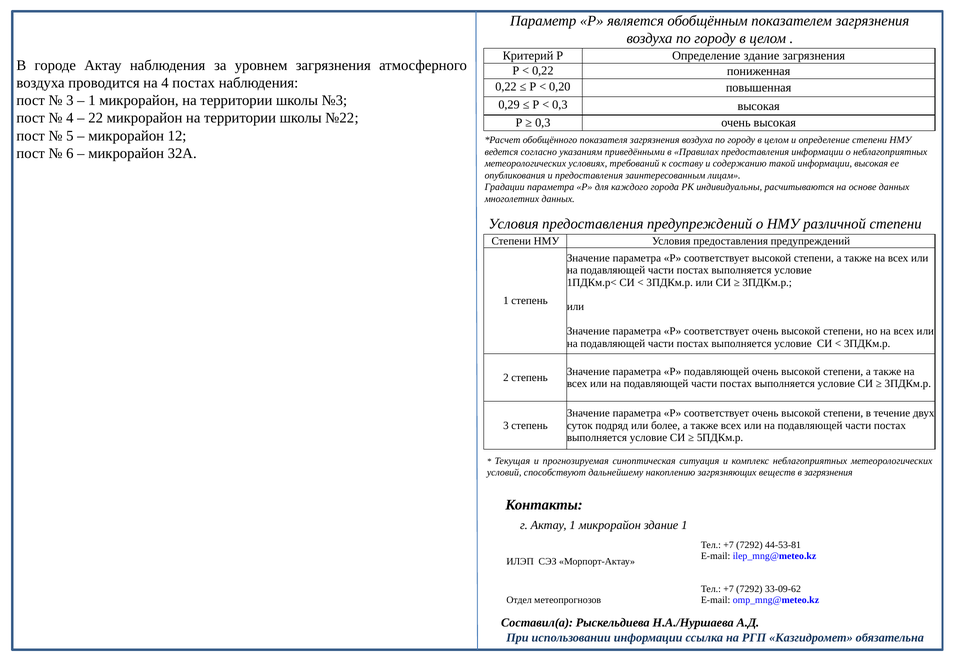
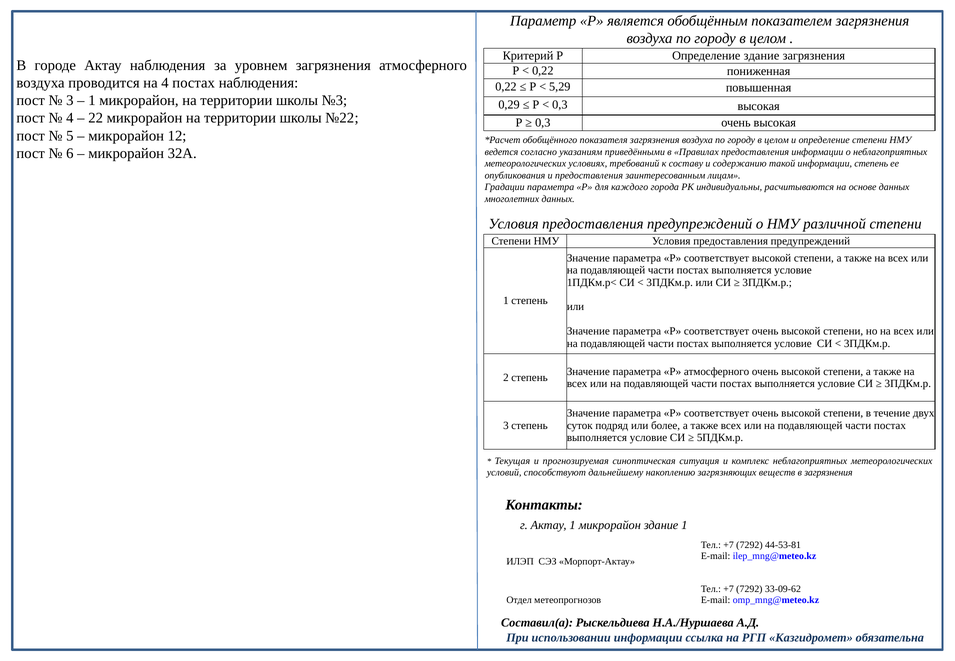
0,20: 0,20 -> 5,29 (560, 87)
информации высокая: высокая -> степень (871, 164)
Р подавляющей: подавляющей -> атмосферного (717, 372)
